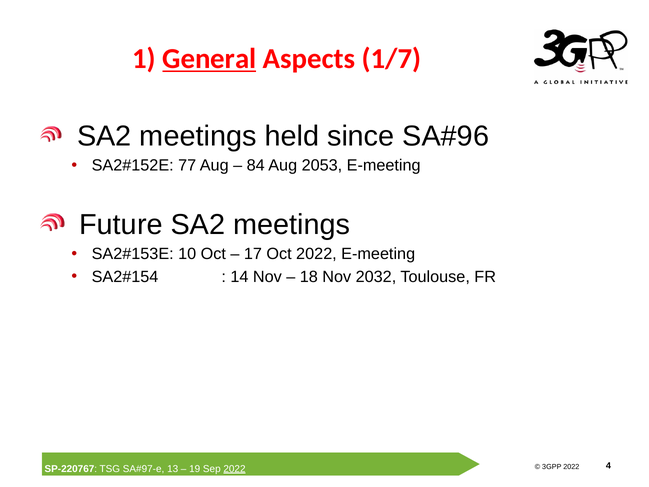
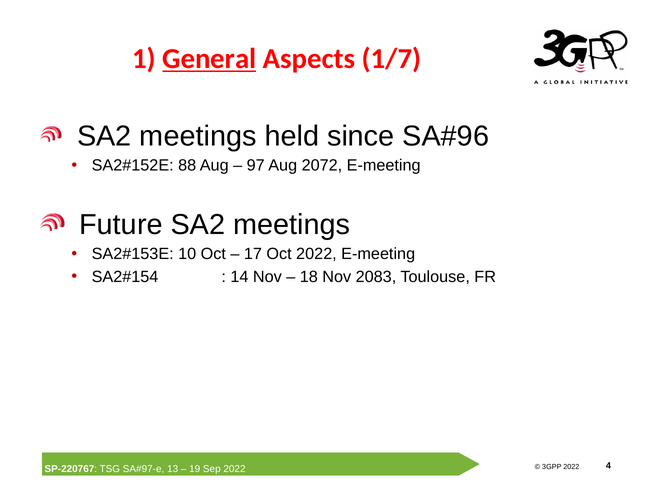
77: 77 -> 88 (187, 166)
84: 84 -> 97 (256, 166)
2053: 2053 -> 2072 (322, 166)
2032: 2032 -> 2083 (376, 277)
2022 underline: present -> none (234, 469)
